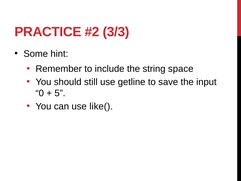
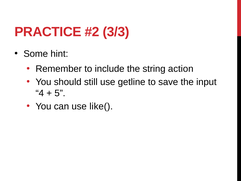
space: space -> action (181, 69)
0: 0 -> 4 (40, 93)
